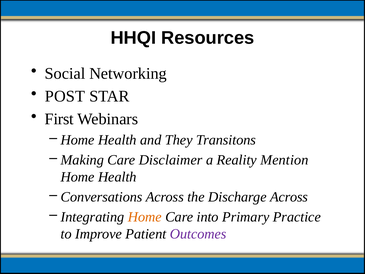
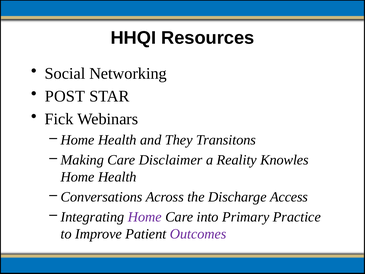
First: First -> Fick (59, 119)
Mention: Mention -> Knowles (284, 160)
Discharge Across: Across -> Access (289, 197)
Home colour: orange -> purple (145, 217)
